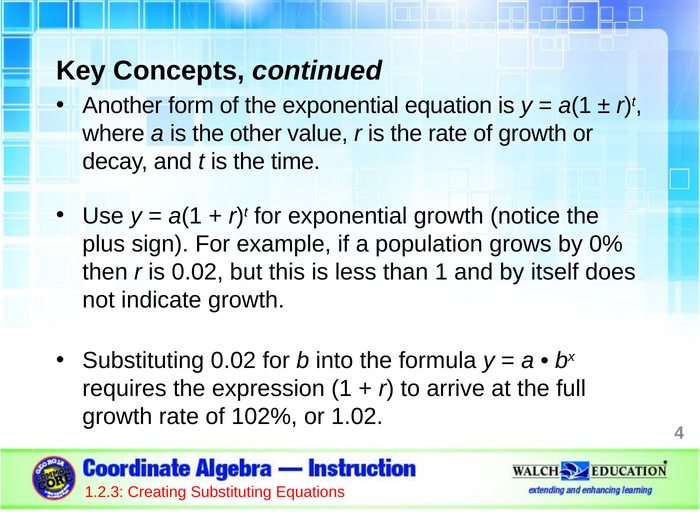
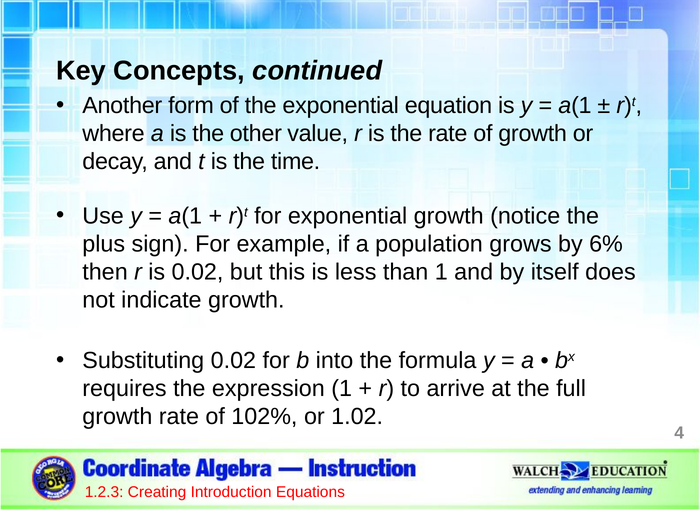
0%: 0% -> 6% (606, 244)
Creating Substituting: Substituting -> Introduction (231, 492)
